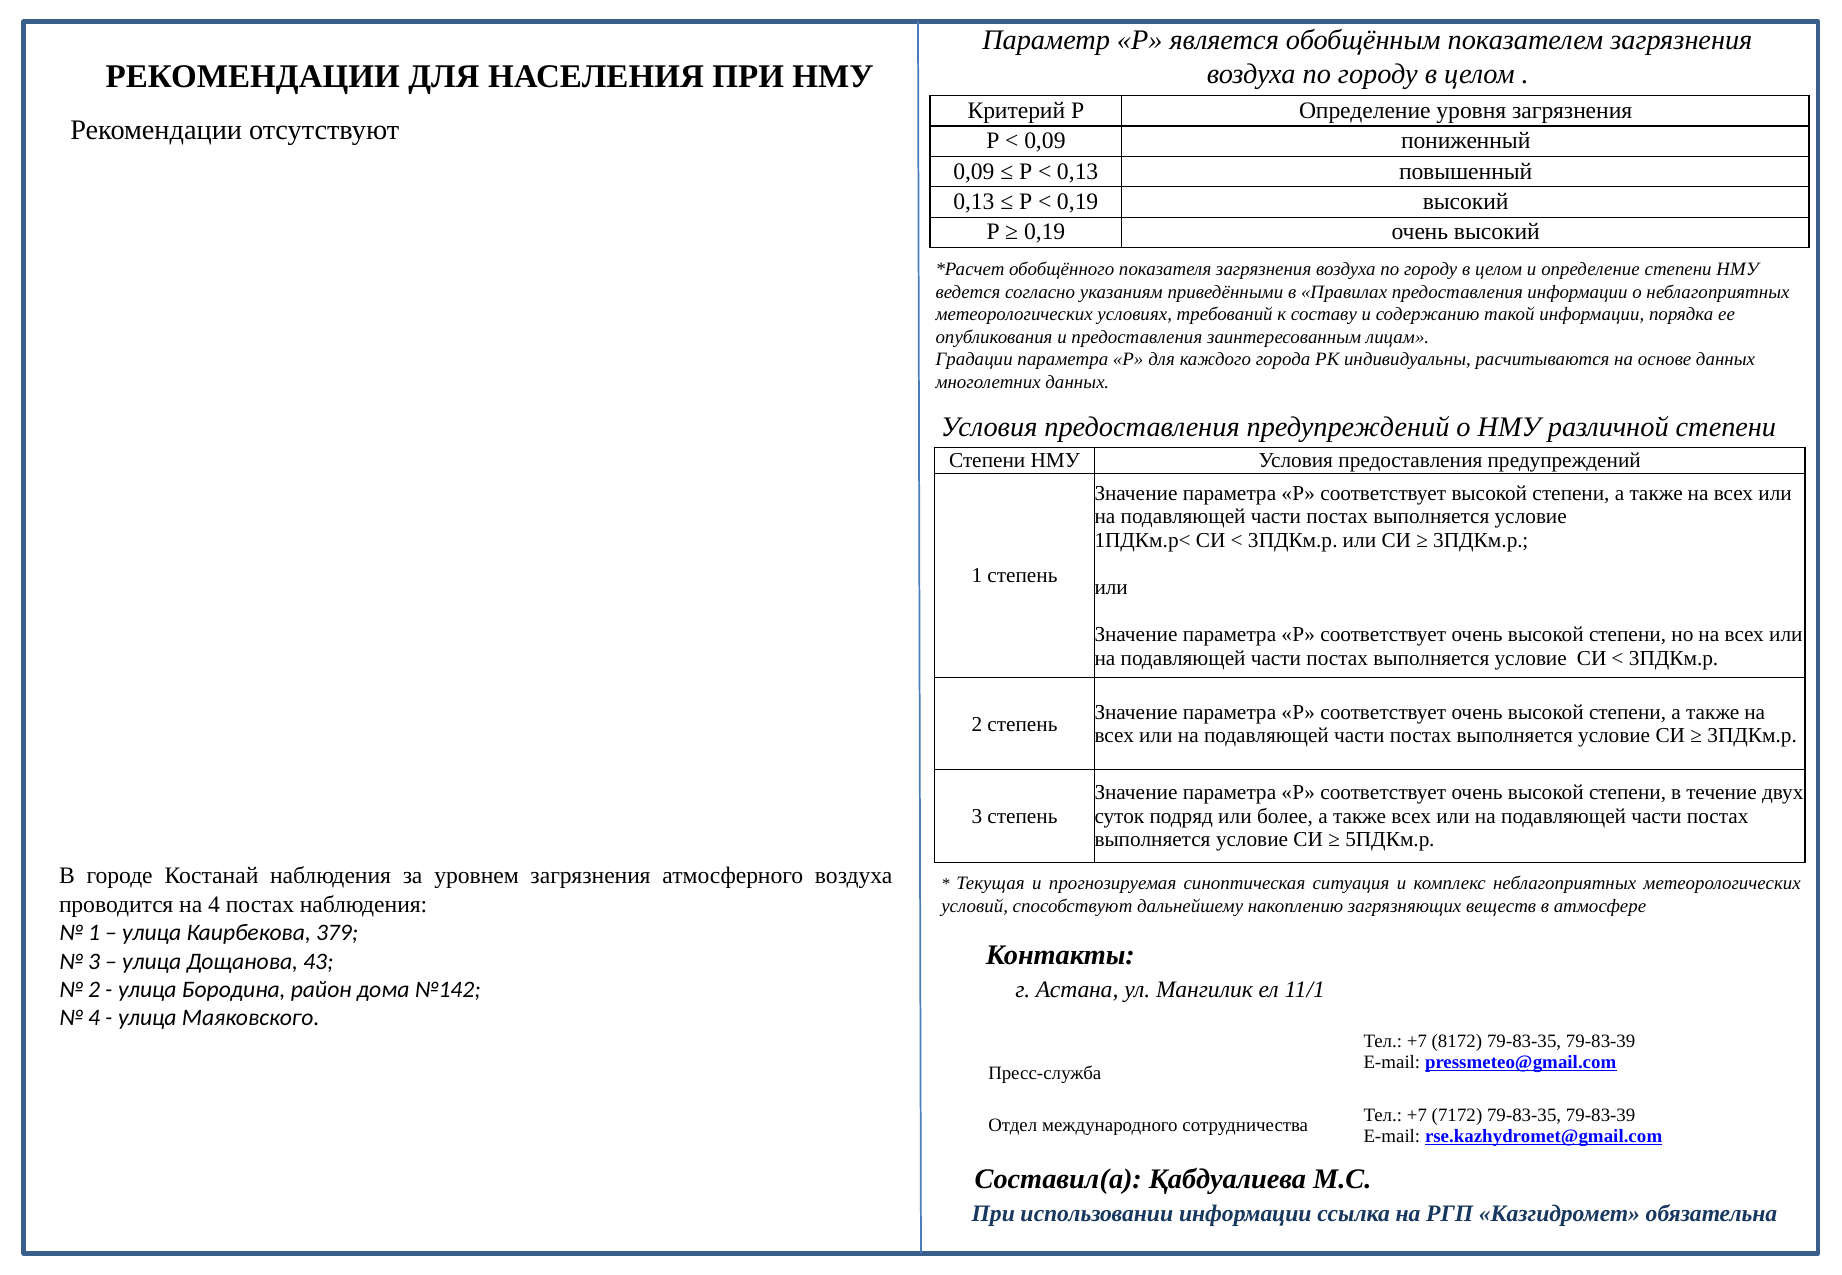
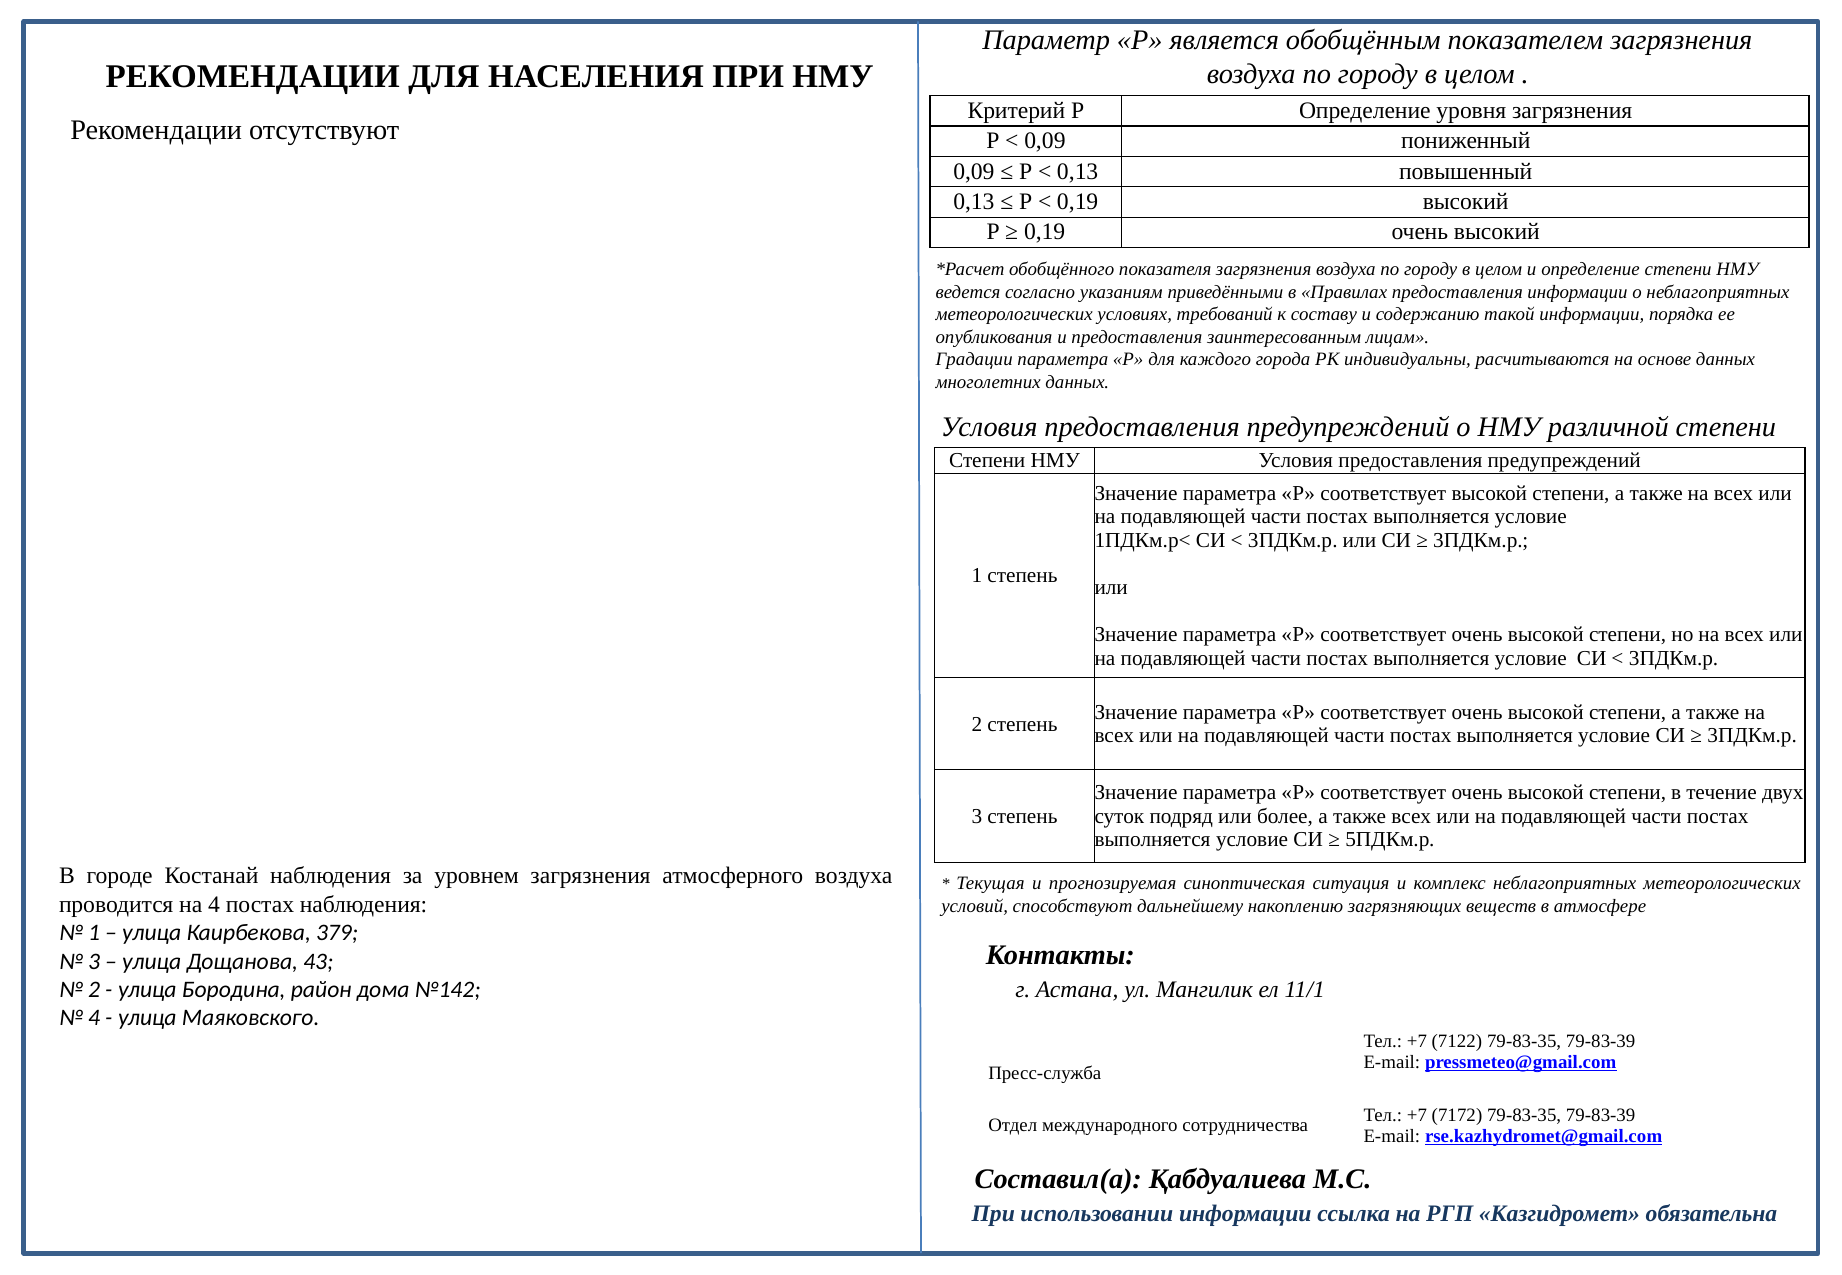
8172: 8172 -> 7122 (1457, 1042)
